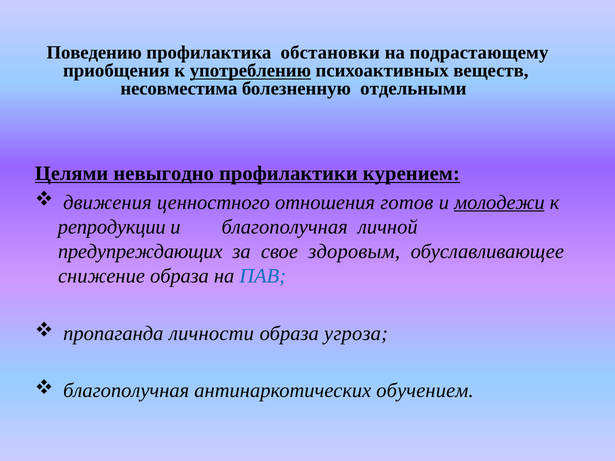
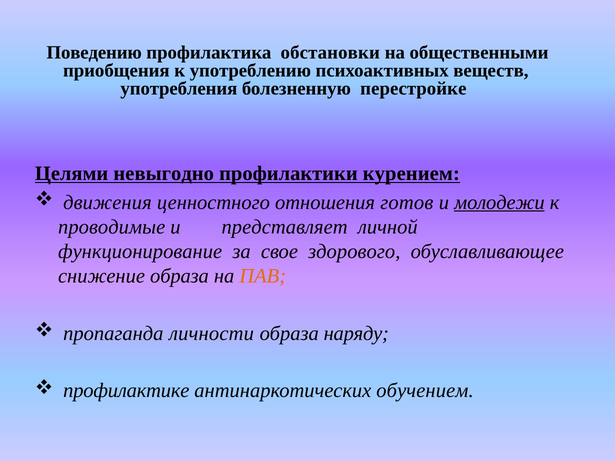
подрастающему: подрастающему -> общественными (479, 53)
употреблению underline: present -> none (250, 71)
несовместима: несовместима -> употребления (179, 89)
отдельными: отдельными -> перестройке (413, 89)
репродукции: репродукции -> проводимые (112, 227)
и благополучная: благополучная -> представляет (285, 227)
предупреждающих: предупреждающих -> функционирование (140, 252)
здоровым: здоровым -> здорового (354, 252)
ПАВ colour: blue -> orange (263, 276)
угроза: угроза -> наряду (356, 334)
благополучная: благополучная -> профилактике (126, 391)
